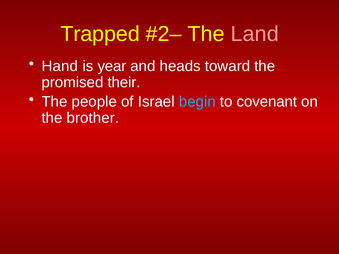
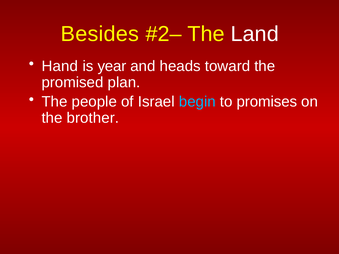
Trapped: Trapped -> Besides (100, 34)
Land colour: pink -> white (255, 34)
their: their -> plan (124, 83)
covenant: covenant -> promises (267, 102)
